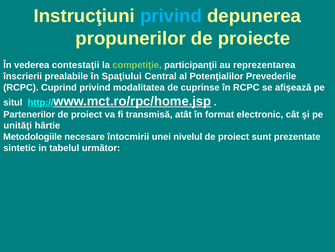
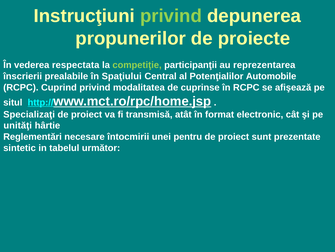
privind colour: light blue -> light green (171, 16)
contestaţii: contestaţii -> respectata (76, 65)
Prevederile: Prevederile -> Automobile (271, 76)
Partenerilor: Partenerilor -> Specializaţi (29, 114)
Metodologiile: Metodologiile -> Reglementări (33, 136)
nivelul: nivelul -> pentru (188, 136)
